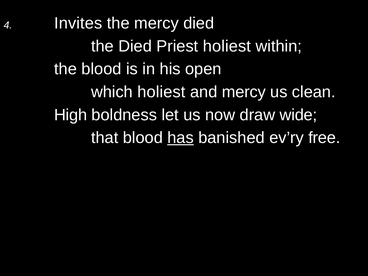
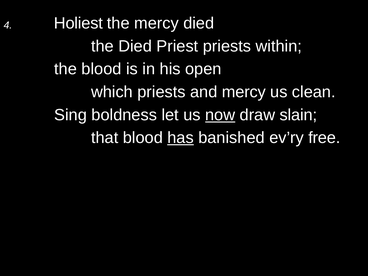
Invites: Invites -> Holiest (78, 23)
Priest holiest: holiest -> priests (227, 46)
which holiest: holiest -> priests (161, 92)
High: High -> Sing (71, 115)
now underline: none -> present (220, 115)
wide: wide -> slain (298, 115)
